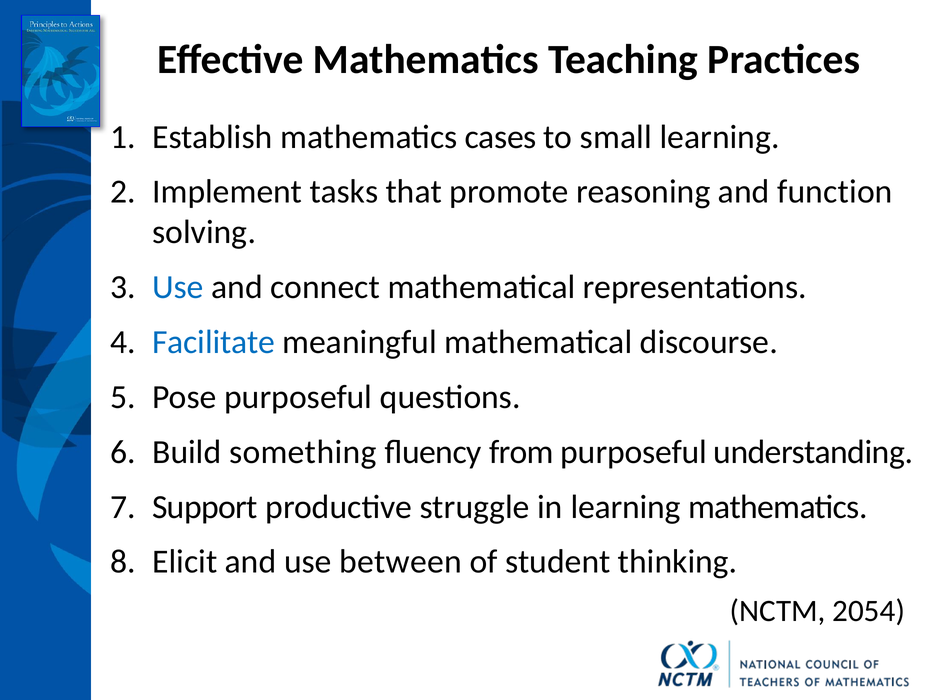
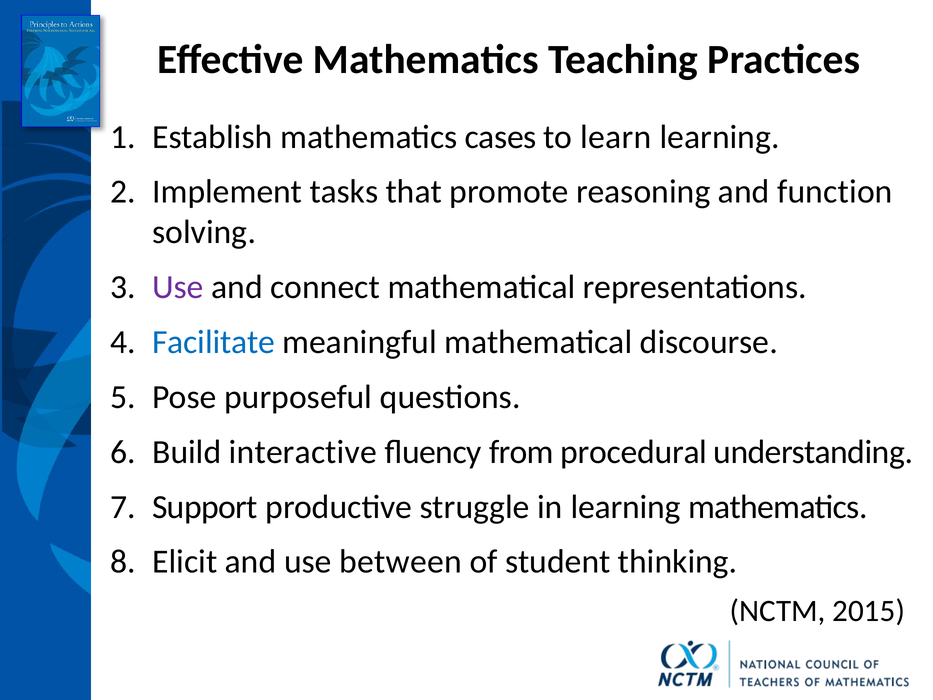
small: small -> learn (616, 137)
Use colour: blue -> purple (178, 287)
something: something -> interactive (303, 452)
from purposeful: purposeful -> procedural (634, 452)
2054: 2054 -> 2015 (869, 611)
